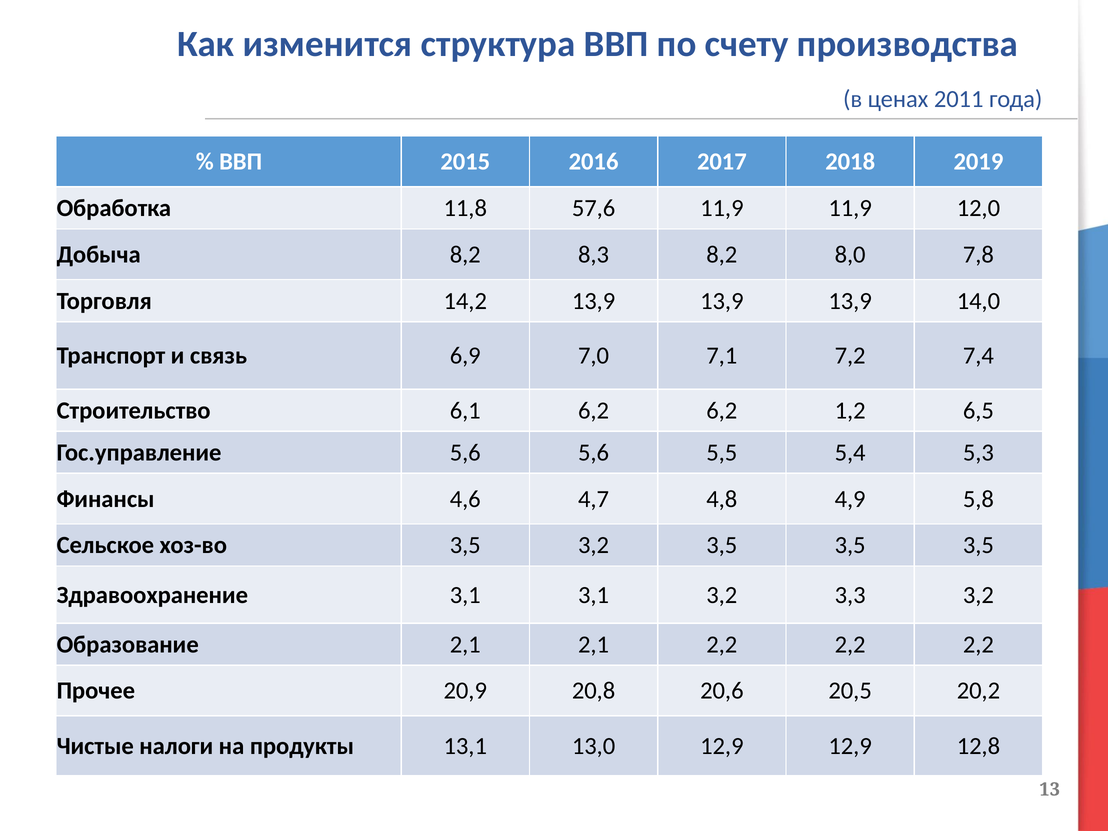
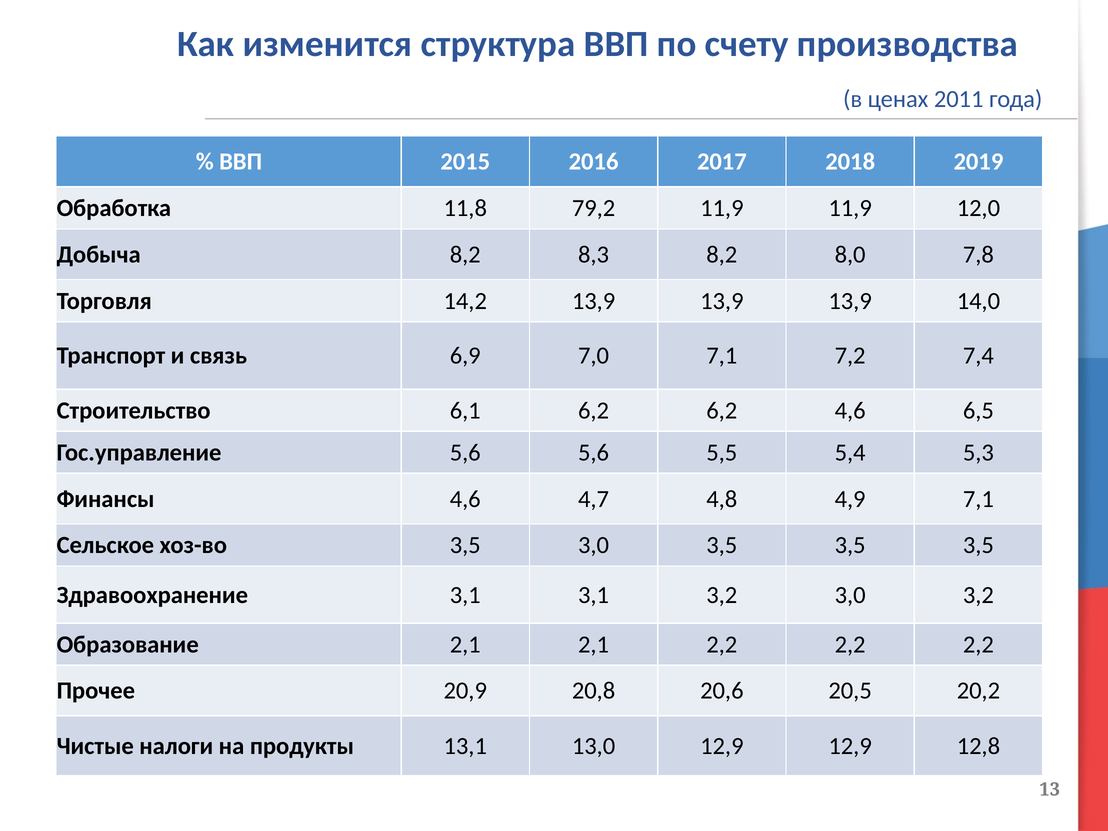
57,6: 57,6 -> 79,2 (594, 208)
6,2 1,2: 1,2 -> 4,6 (850, 410)
4,9 5,8: 5,8 -> 7,1 (978, 499)
3,5 3,2: 3,2 -> 3,0 (594, 545)
3,2 3,3: 3,3 -> 3,0 (850, 595)
